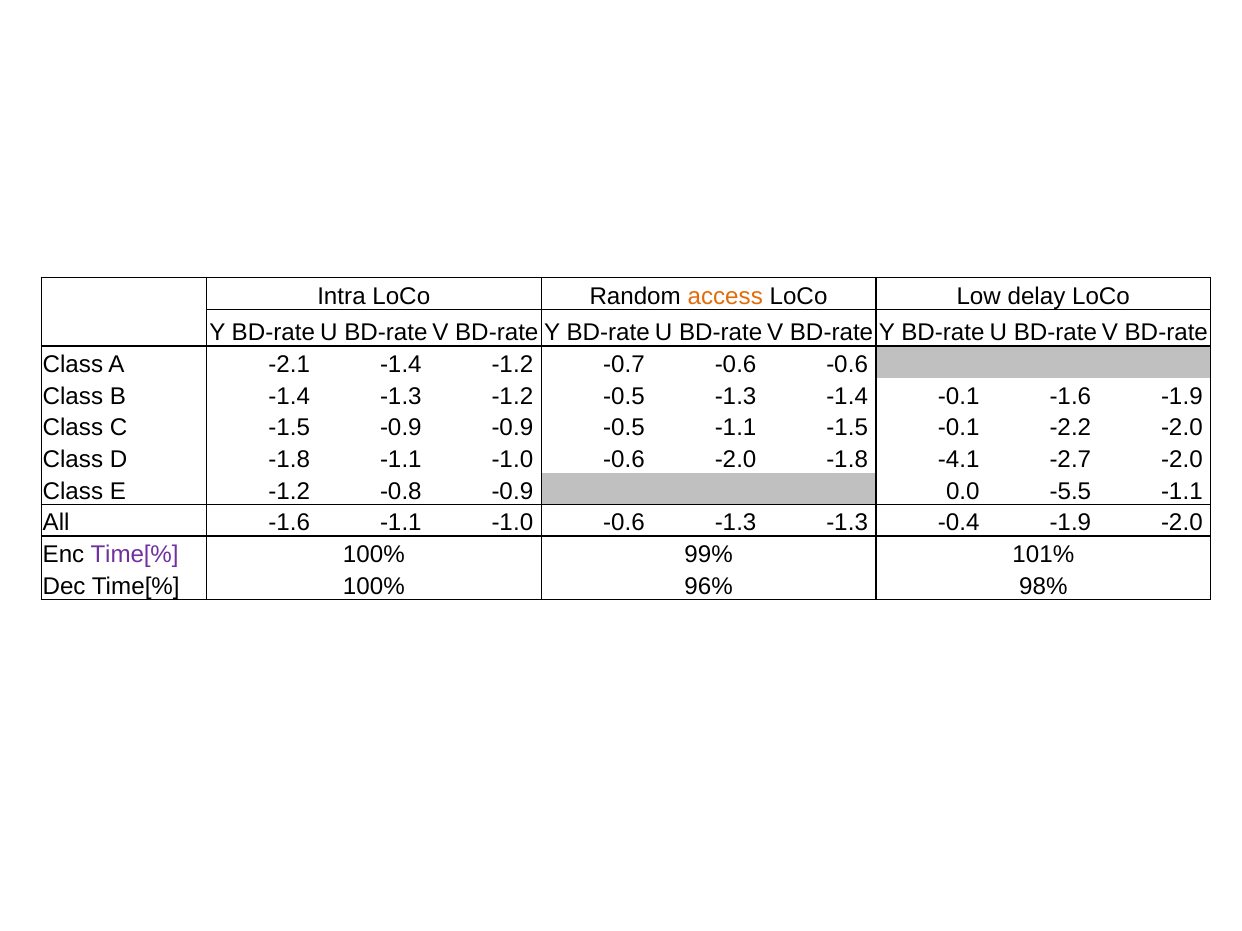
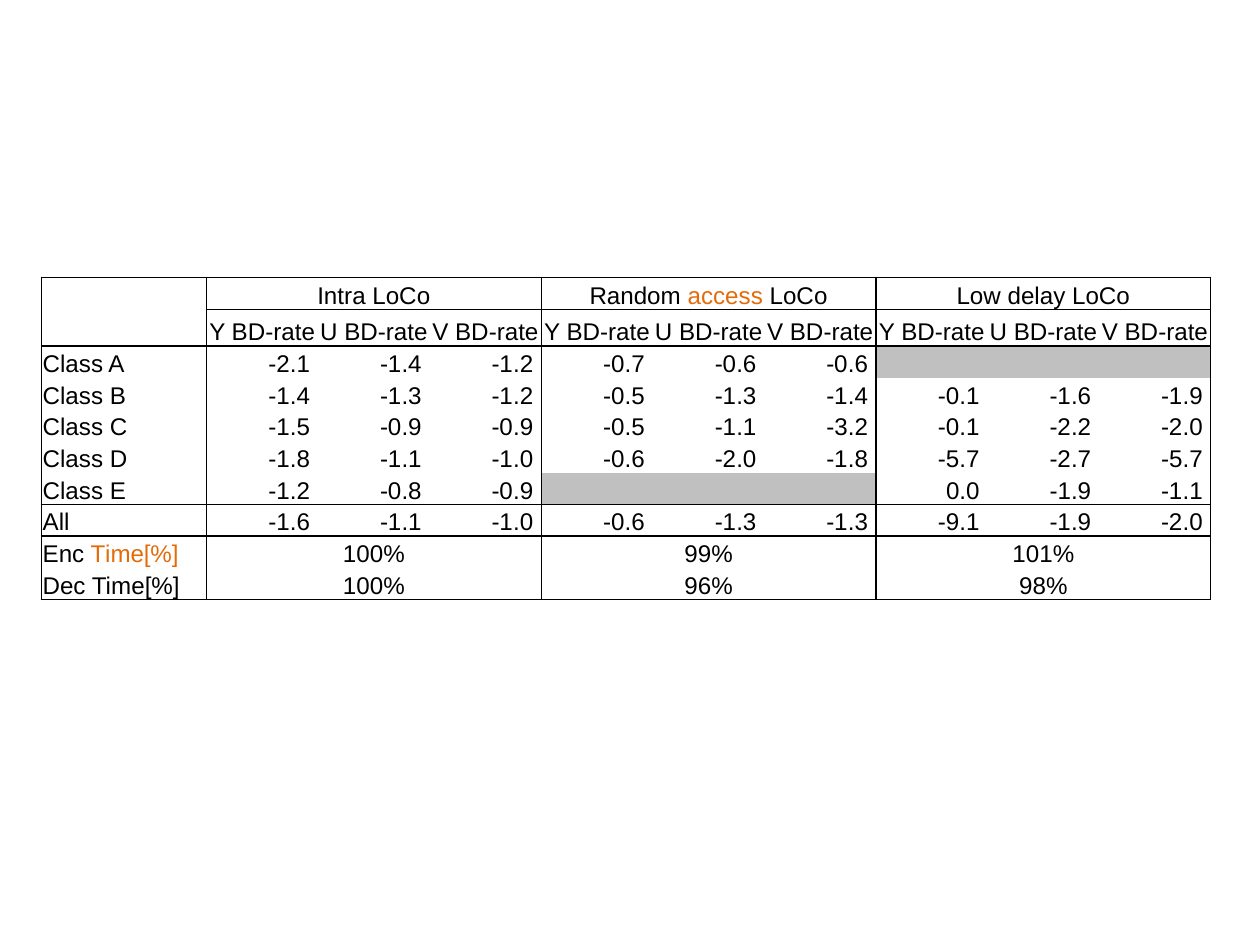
-1.1 -1.5: -1.5 -> -3.2 (847, 428)
-1.8 -4.1: -4.1 -> -5.7 (959, 460)
-2.7 -2.0: -2.0 -> -5.7 (1182, 460)
0.0 -5.5: -5.5 -> -1.9 (1070, 491)
-0.4: -0.4 -> -9.1 (959, 523)
Time[% colour: purple -> orange (135, 555)
